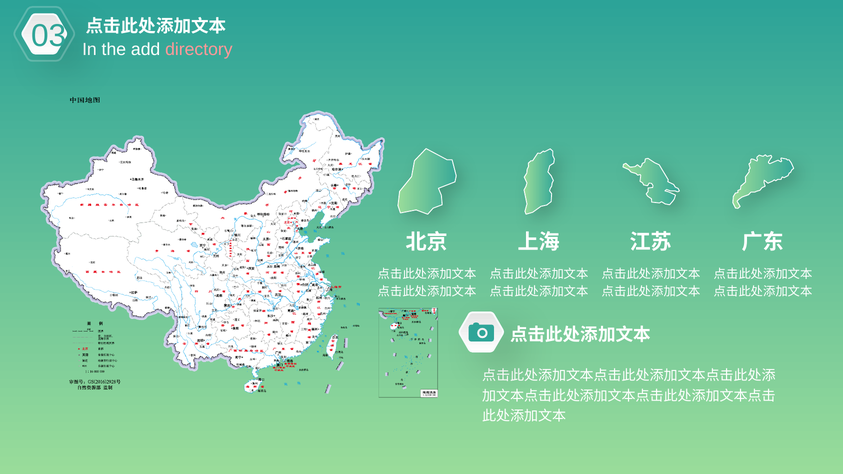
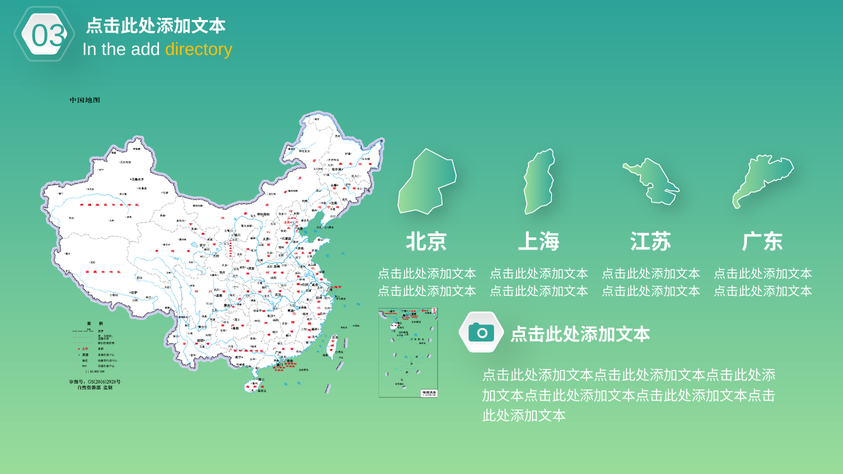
directory colour: pink -> yellow (199, 50)
